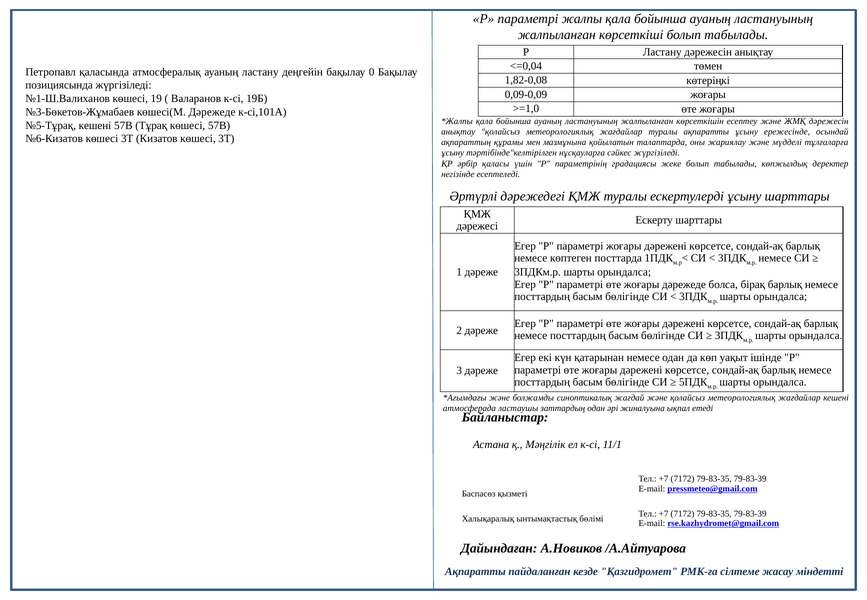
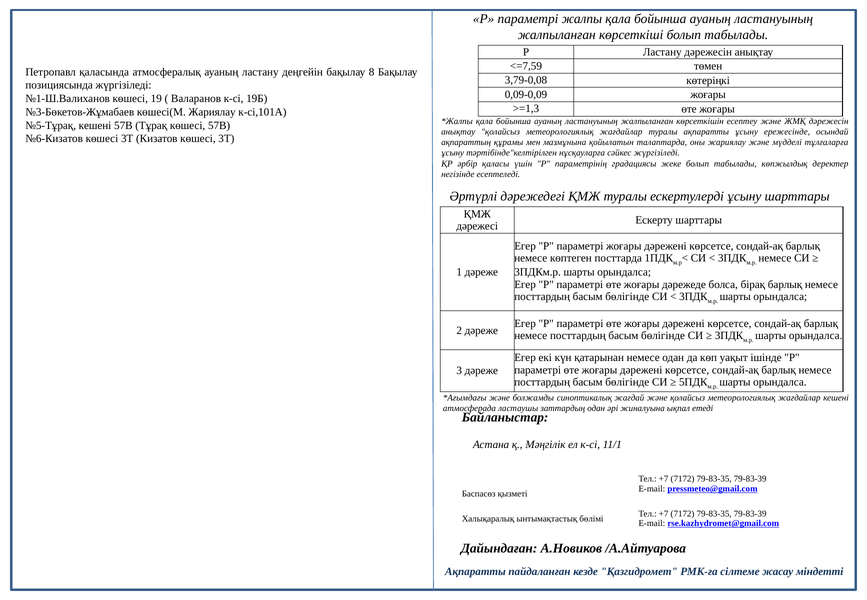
<=0,04: <=0,04 -> <=7,59 (526, 66)
0: 0 -> 8 (372, 72)
1,82-0,08: 1,82-0,08 -> 3,79-0,08 (526, 80)
>=1,0: >=1,0 -> >=1,3 (526, 109)
көшесі(М Дәрежеде: Дәрежеде -> Жариялау (212, 112)
